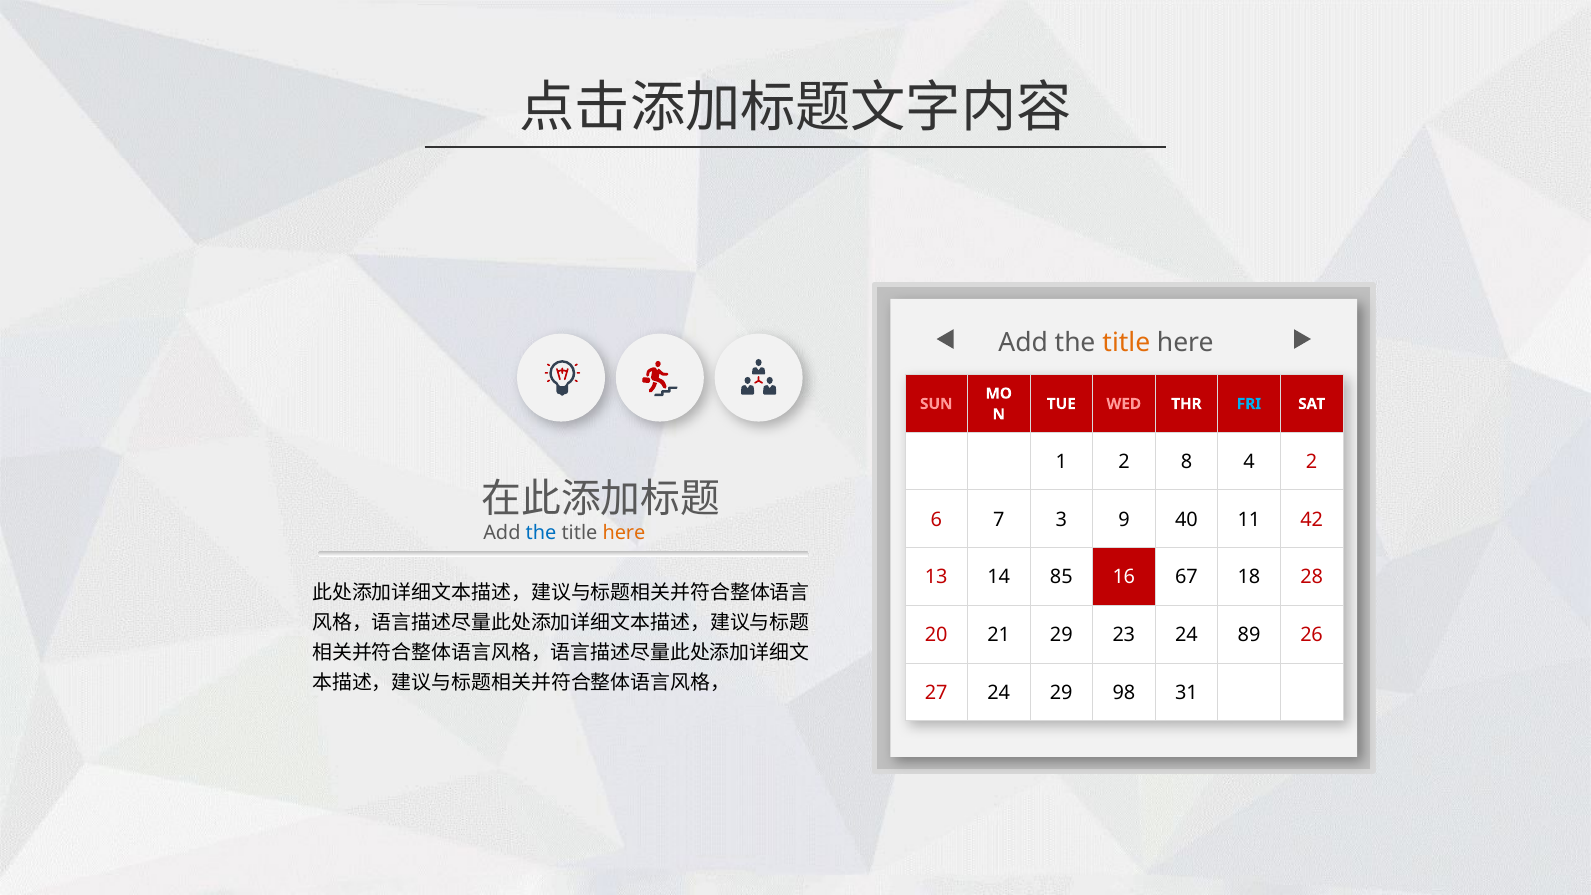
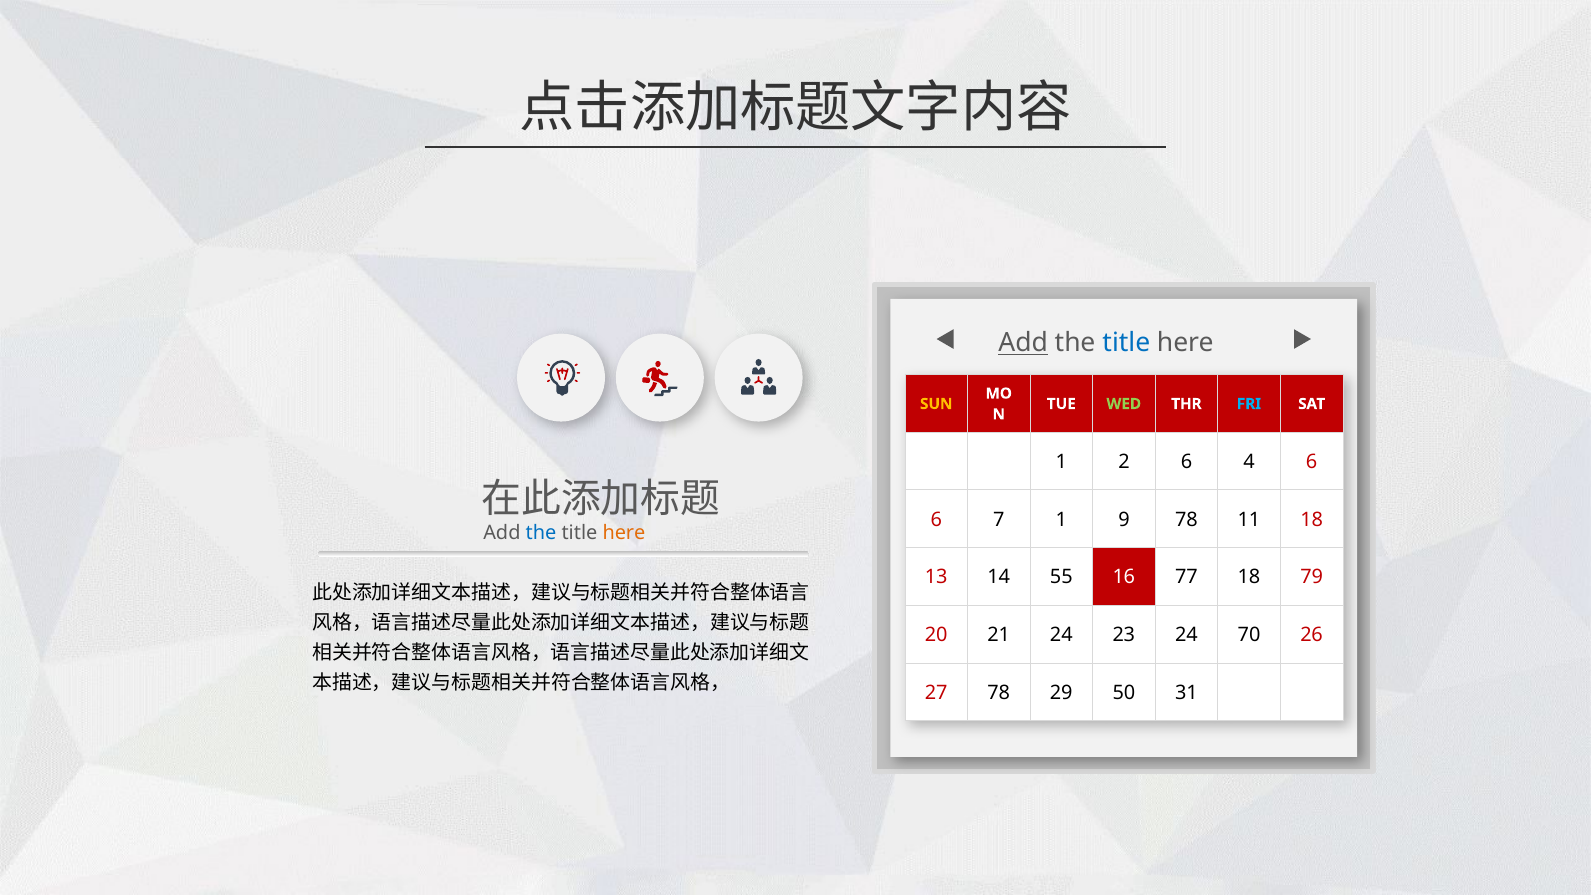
Add underline: none -> present (1023, 343)
title colour: orange -> blue (1126, 343)
SUN colour: pink -> yellow (936, 404)
WED colour: pink -> light green (1124, 404)
2 8: 8 -> 6 (1187, 462)
4 2: 2 -> 6 (1312, 462)
7 3: 3 -> 1 (1061, 520)
9 40: 40 -> 78 (1186, 520)
11 42: 42 -> 18 (1312, 520)
85: 85 -> 55 (1061, 577)
67: 67 -> 77 (1186, 577)
28: 28 -> 79 (1312, 577)
21 29: 29 -> 24 (1061, 635)
89: 89 -> 70 (1249, 635)
27 24: 24 -> 78 (999, 693)
98: 98 -> 50 (1124, 693)
